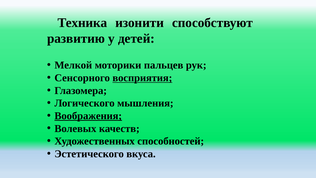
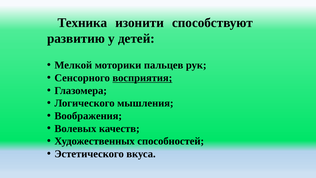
Воображения underline: present -> none (88, 116)
